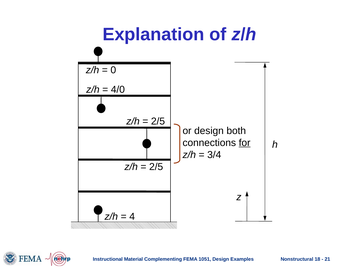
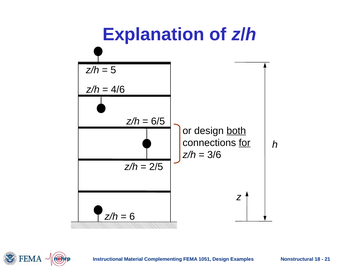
0: 0 -> 5 (113, 70)
4/0: 4/0 -> 4/6 (118, 89)
2/5: 2/5 -> 6/5 (158, 121)
both underline: none -> present (236, 131)
3/4: 3/4 -> 3/6 (214, 155)
4: 4 -> 6 (132, 217)
